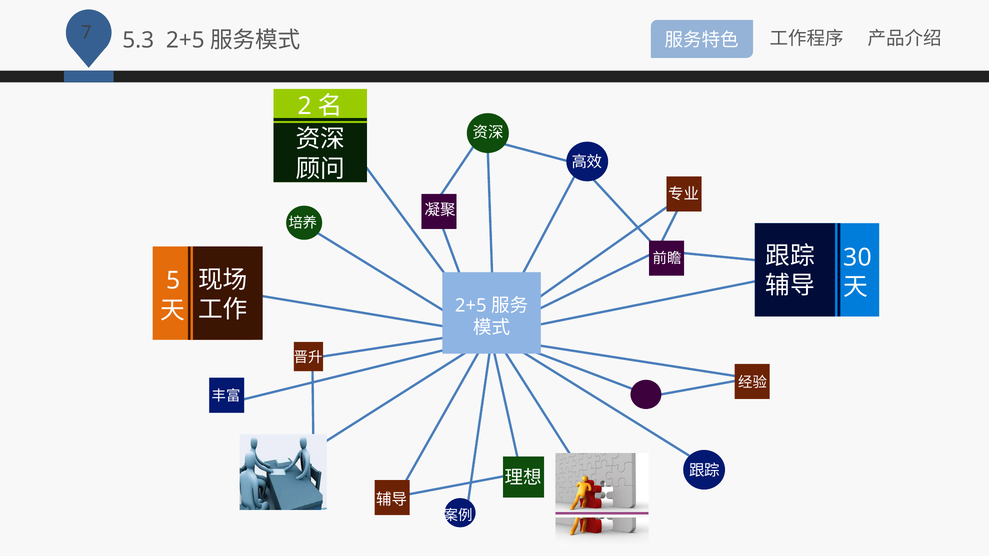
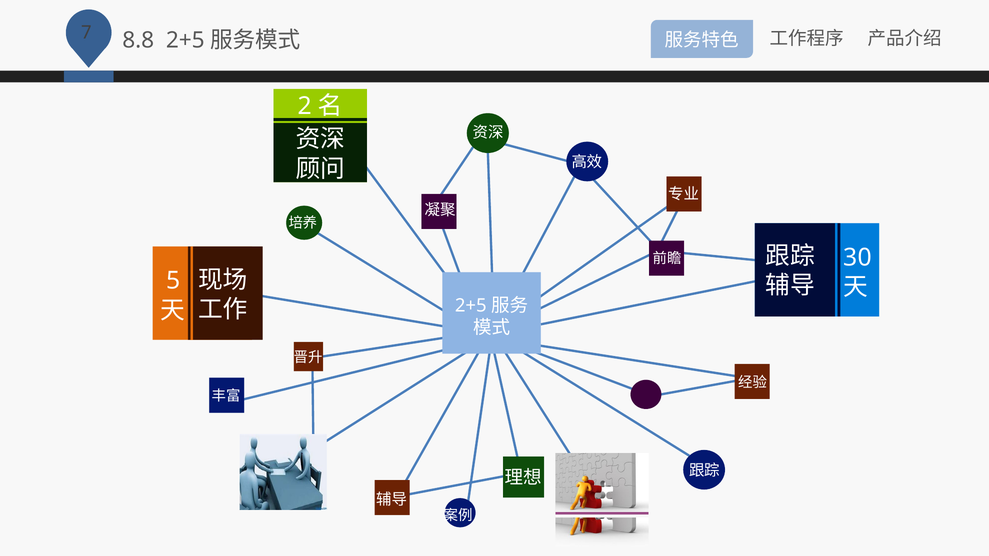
5.3: 5.3 -> 8.8 (138, 40)
